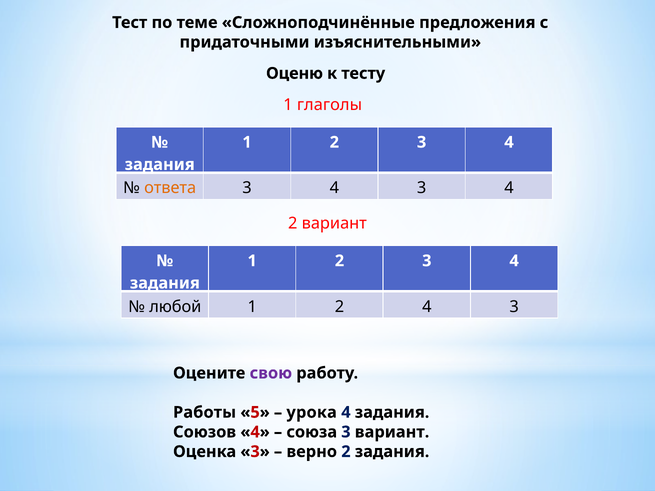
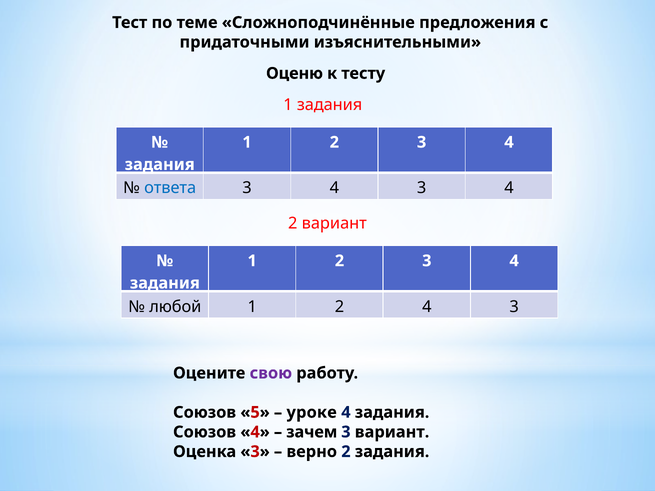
1 глаголы: глаголы -> задания (330, 105)
ответа colour: orange -> blue (170, 188)
Работы: Работы -> Союзов (205, 413)
урока: урока -> уроке (312, 413)
союза: союза -> зачем (312, 432)
